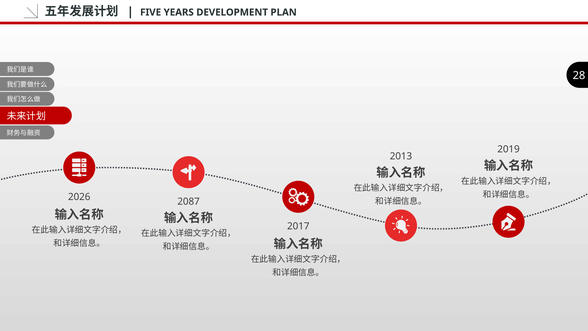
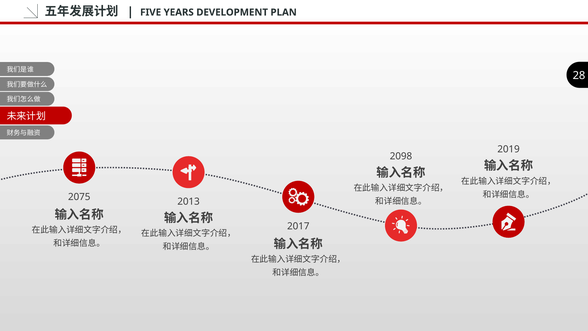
2013: 2013 -> 2098 (401, 156)
2026: 2026 -> 2075 (79, 197)
2087: 2087 -> 2013 (189, 201)
